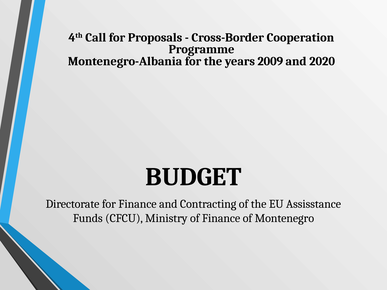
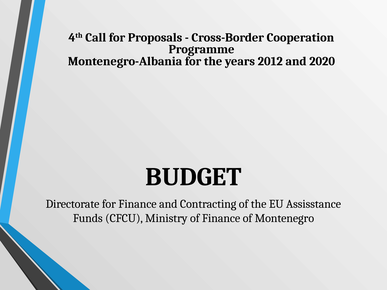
2009: 2009 -> 2012 (270, 61)
